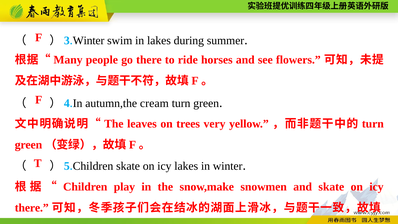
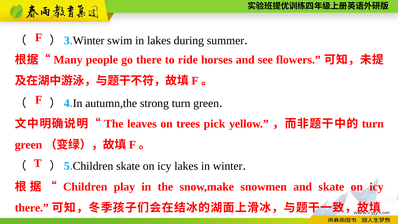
cream: cream -> strong (154, 103)
very: very -> pick (214, 124)
